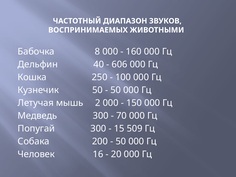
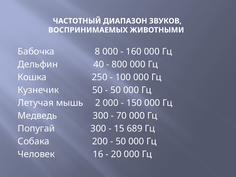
606: 606 -> 800 (120, 64)
509: 509 -> 689 (135, 129)
